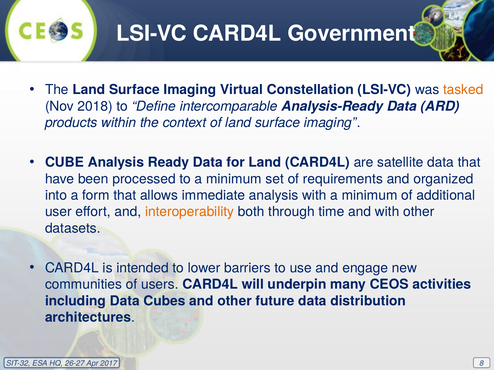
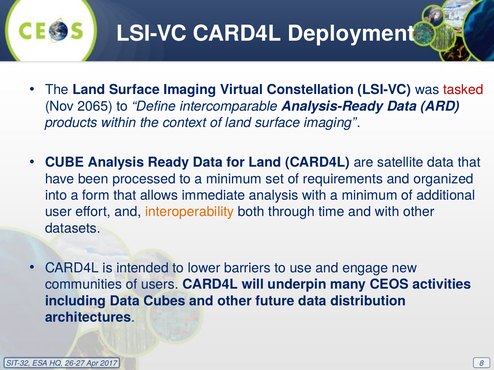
Government: Government -> Deployment (351, 34)
tasked colour: orange -> red (463, 90)
2018: 2018 -> 2065 (95, 106)
